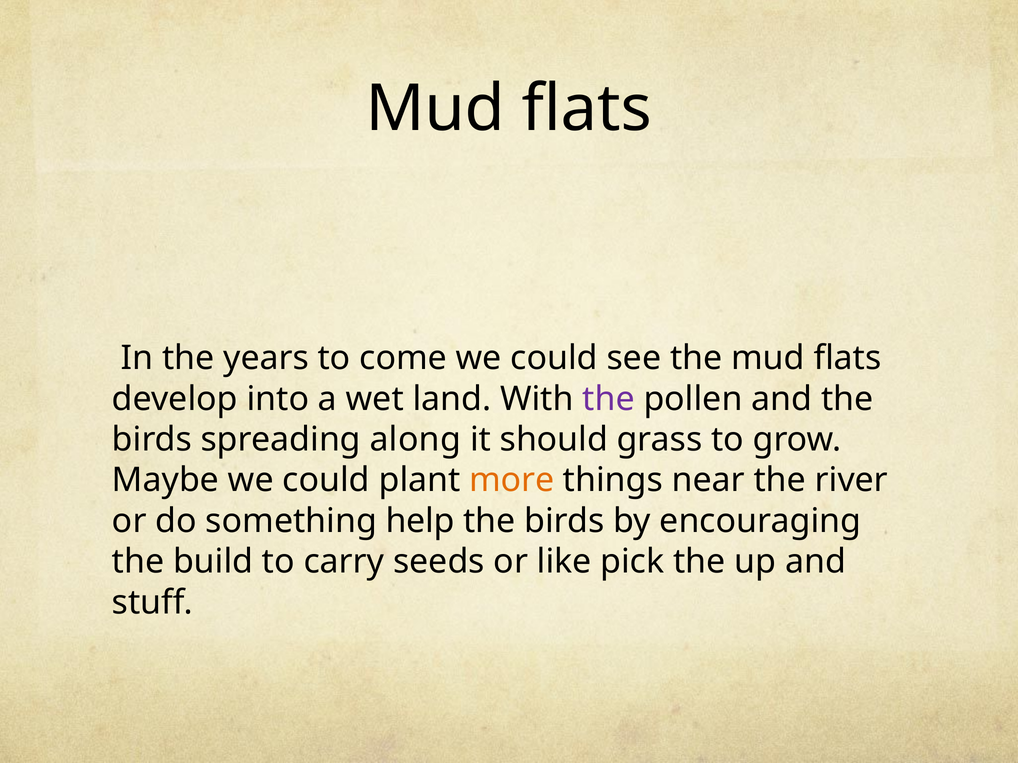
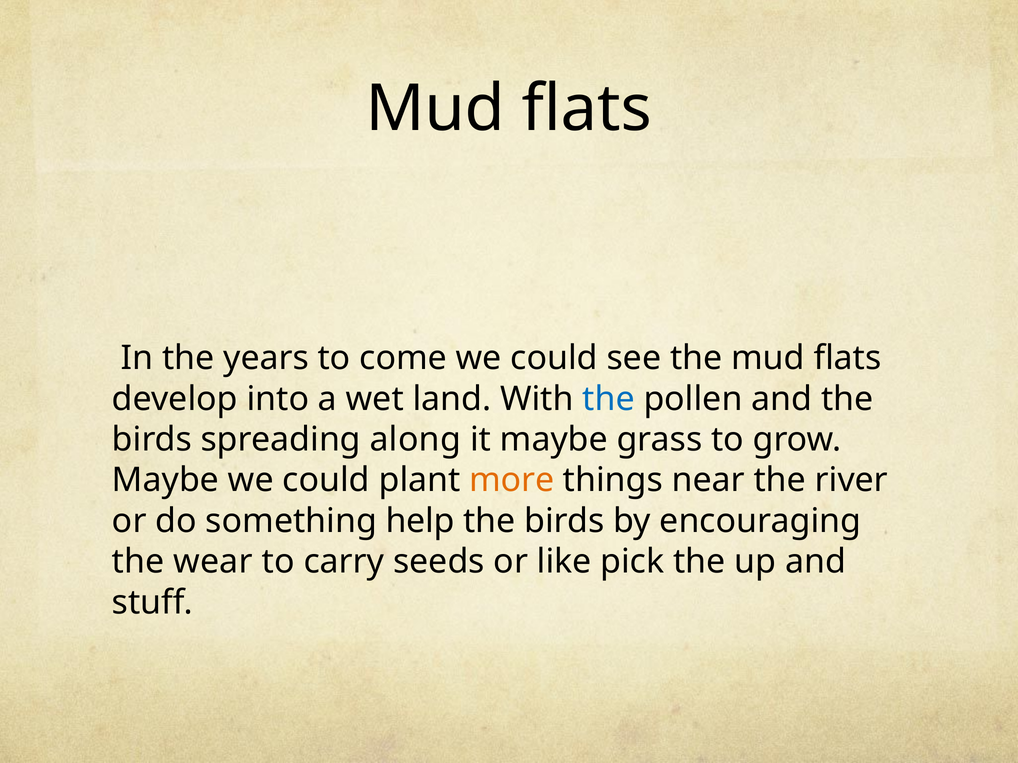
the colour: purple -> blue (609, 399)
it should: should -> maybe (554, 440)
build: build -> wear (213, 562)
